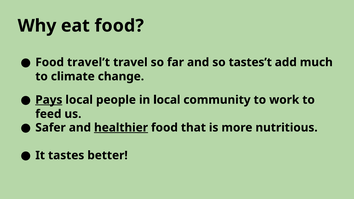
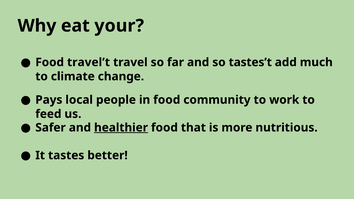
eat food: food -> your (119, 26)
Pays underline: present -> none (49, 100)
in local: local -> food (167, 100)
